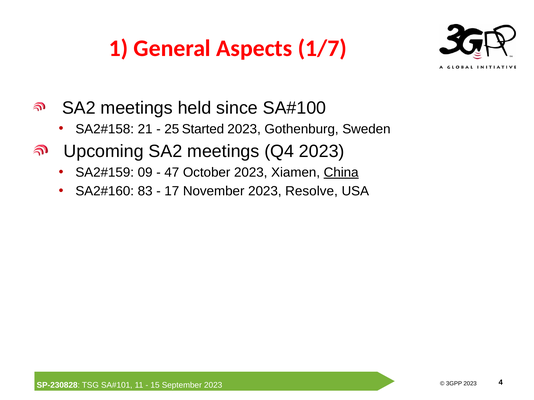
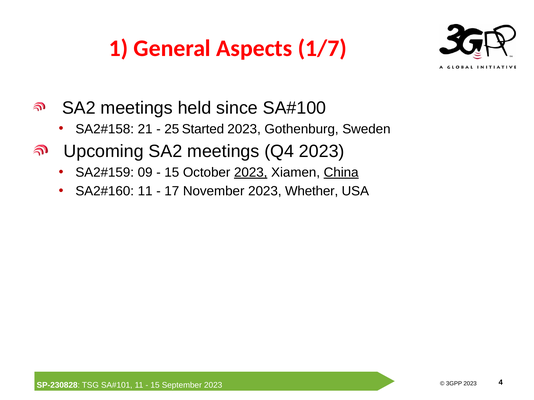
47: 47 -> 15 (172, 173)
2023 underline: none -> present (251, 173)
83: 83 -> 11 (145, 191)
Resolve: Resolve -> Whether (312, 191)
